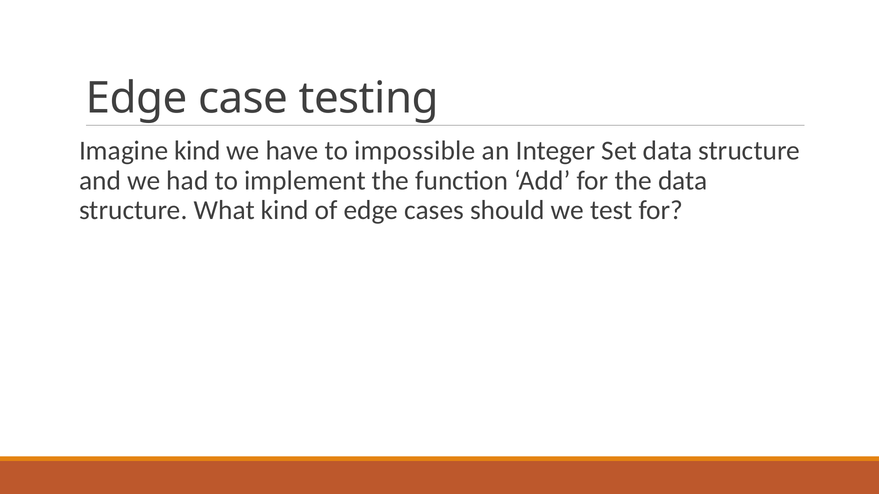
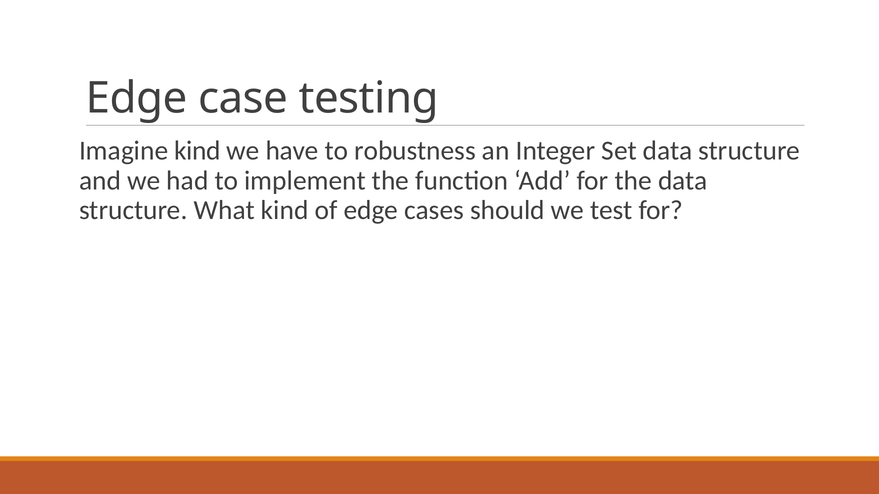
impossible: impossible -> robustness (415, 151)
